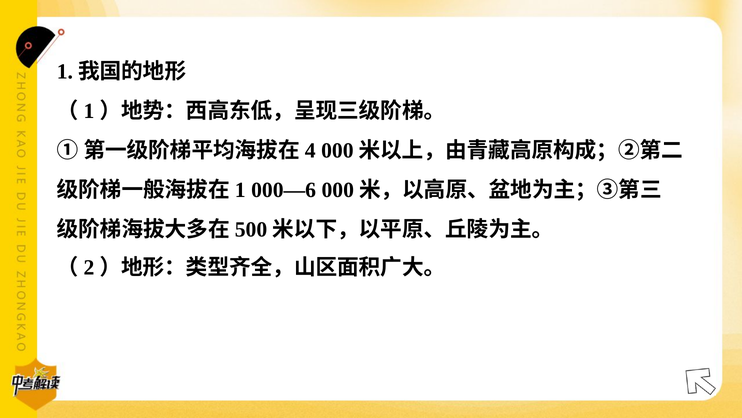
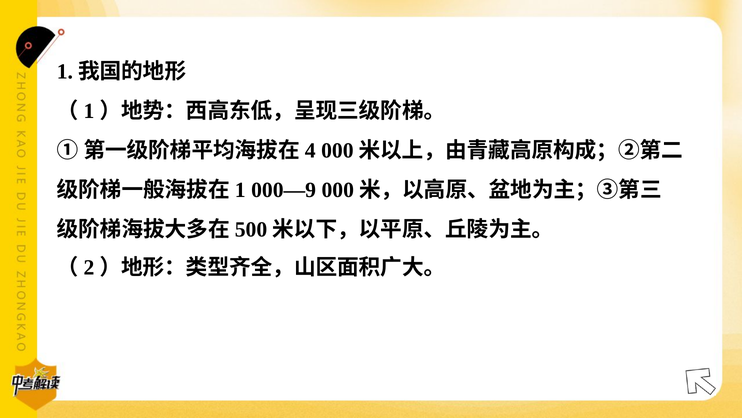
000—6: 000—6 -> 000—9 (284, 190)
